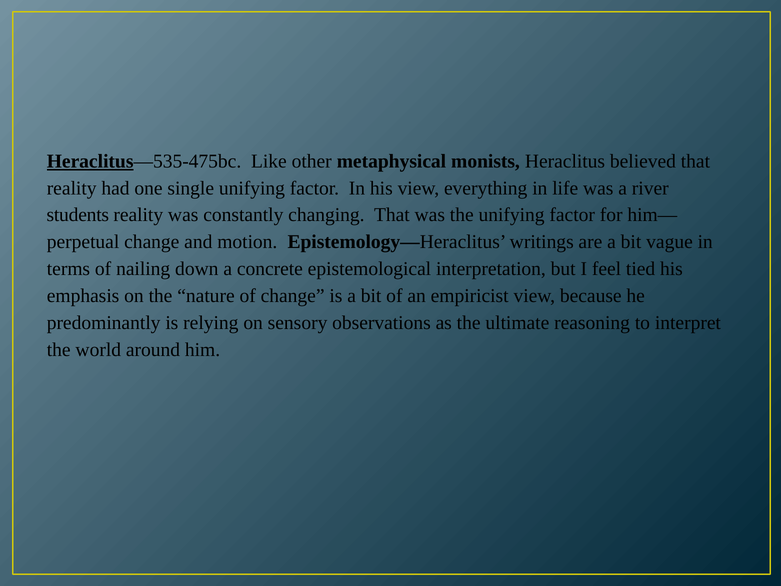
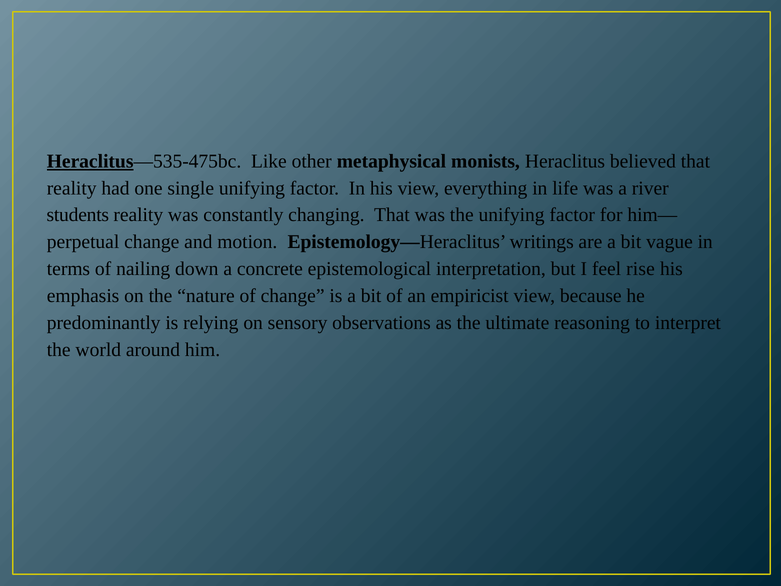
tied: tied -> rise (641, 269)
